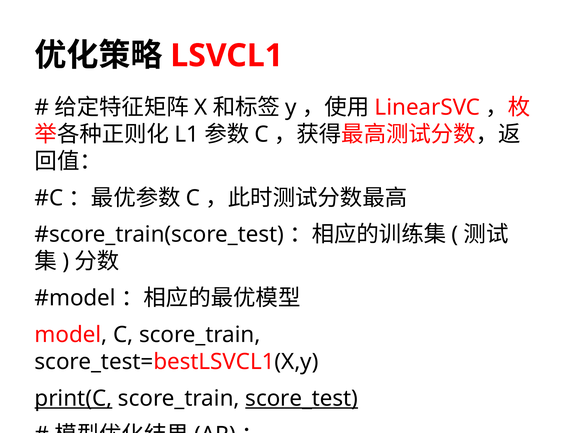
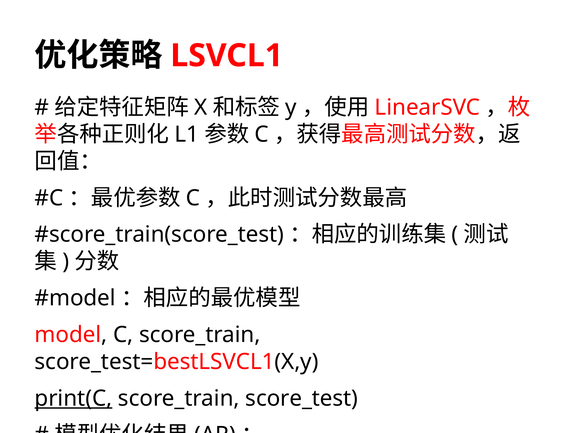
score_test underline: present -> none (302, 398)
